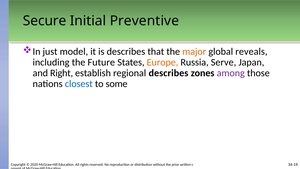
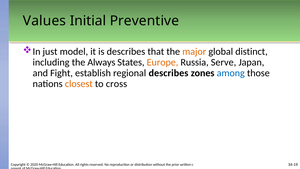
Secure: Secure -> Values (44, 21)
reveals: reveals -> distinct (251, 51)
Future: Future -> Always (101, 62)
Right: Right -> Fight (62, 73)
among colour: purple -> blue (231, 73)
closest colour: blue -> orange (79, 84)
some: some -> cross (117, 84)
